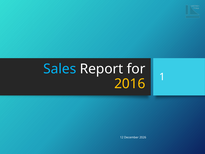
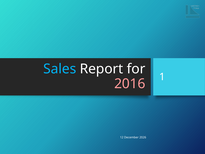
2016 colour: yellow -> pink (130, 84)
